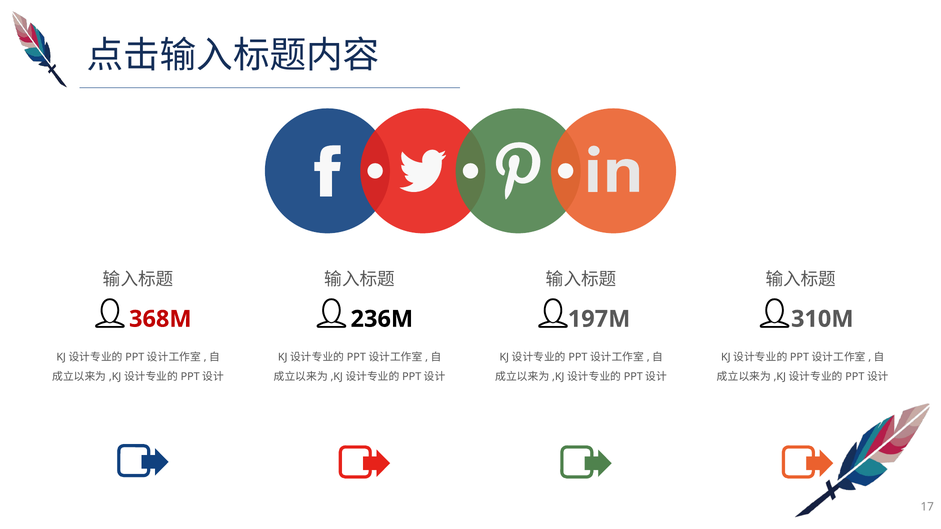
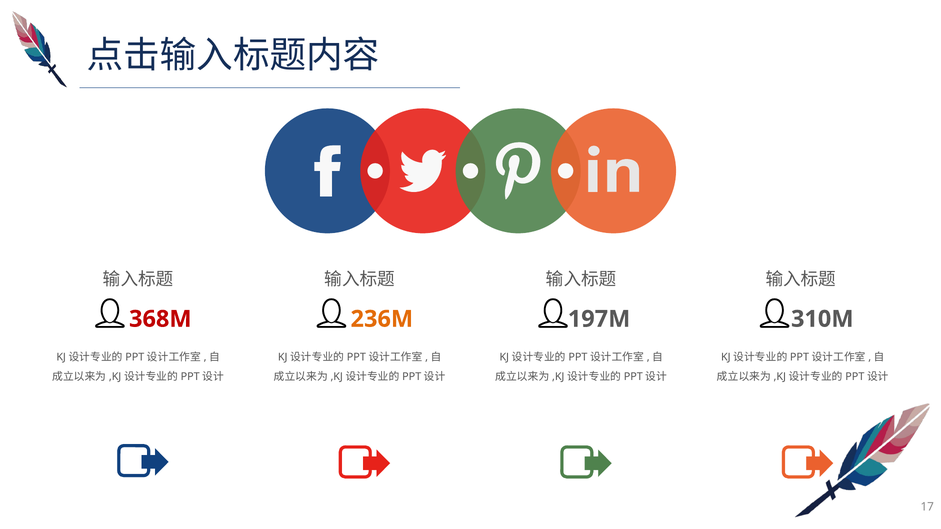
236M colour: black -> orange (382, 319)
